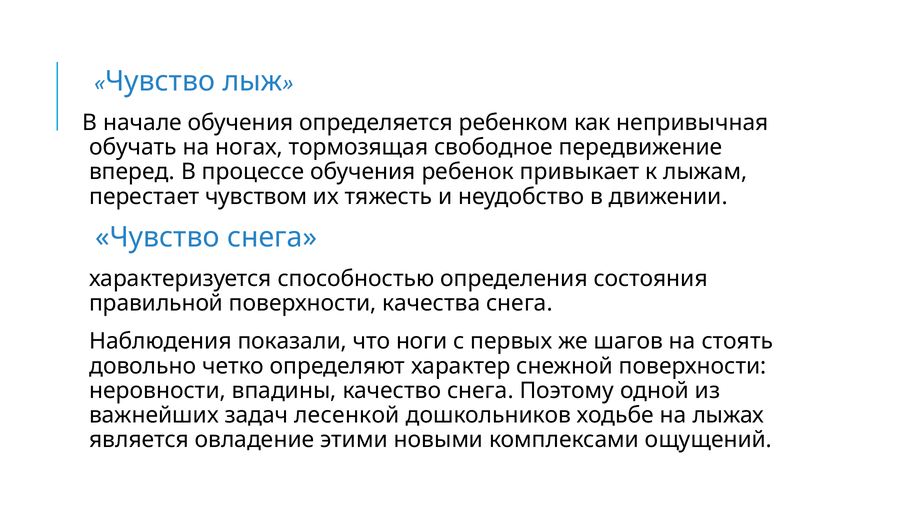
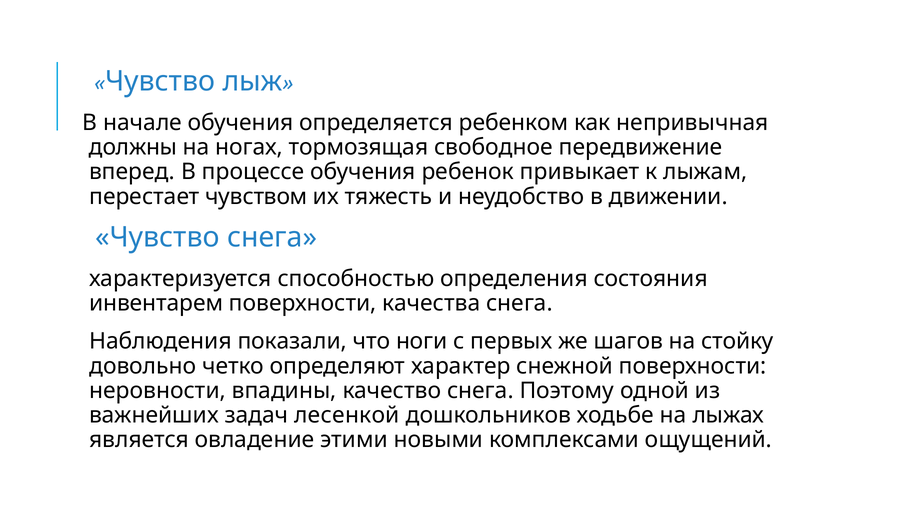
обучать: обучать -> должны (133, 147)
правильной: правильной -> инвентарем (156, 303)
стоять: стоять -> стойку (737, 341)
